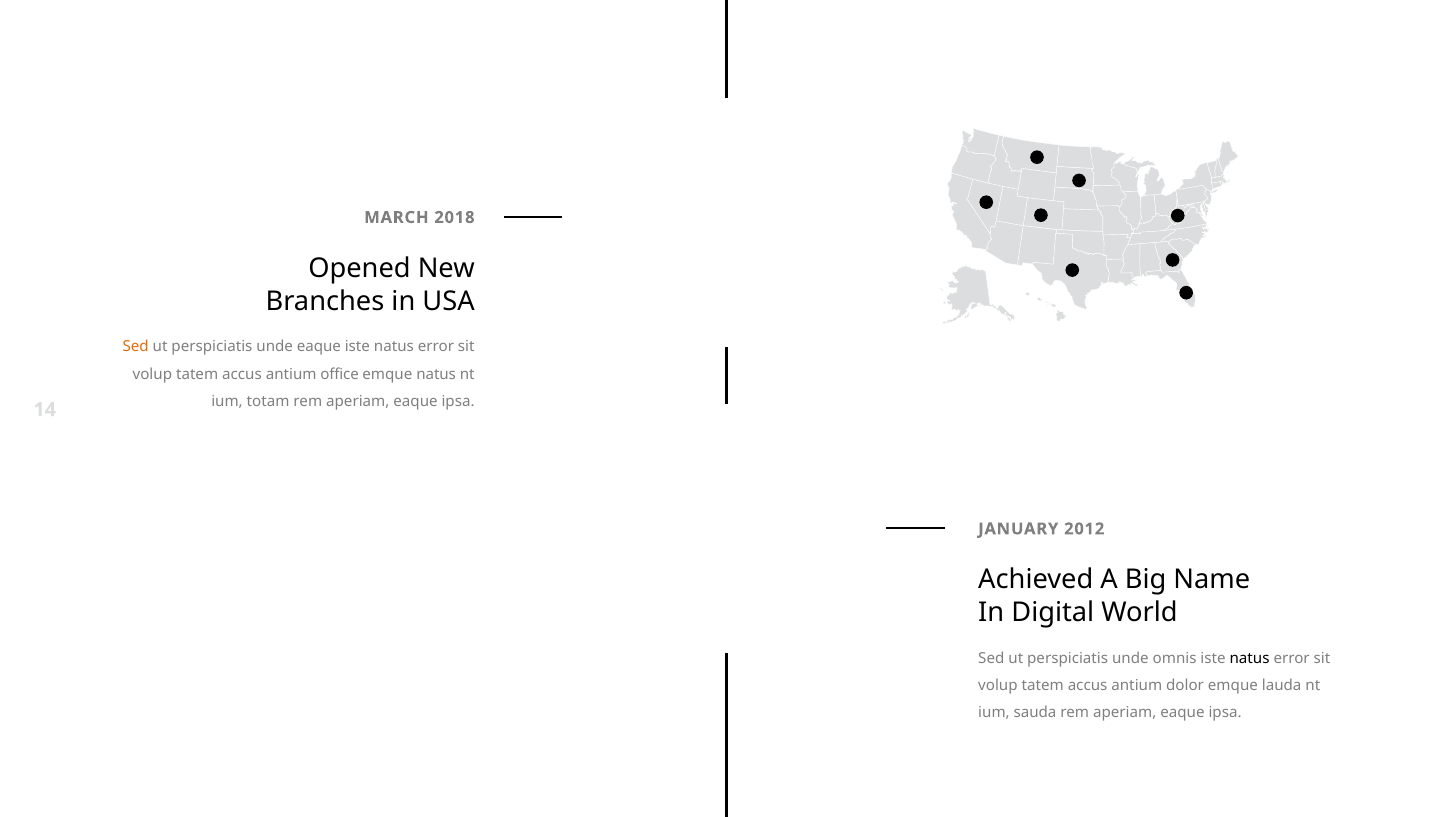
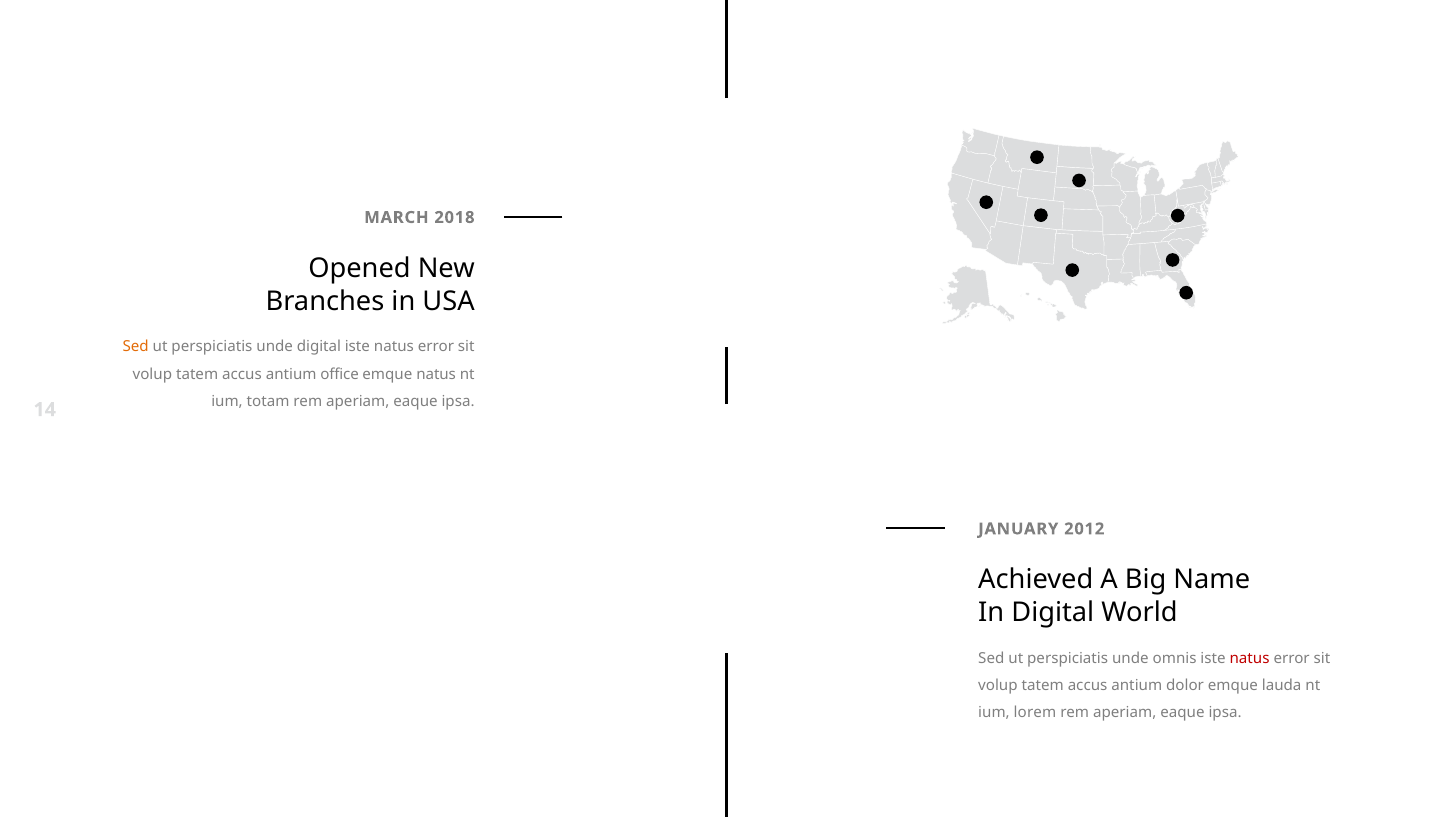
unde eaque: eaque -> digital (319, 347)
natus colour: black -> red (1250, 659)
sauda: sauda -> lorem (1035, 713)
